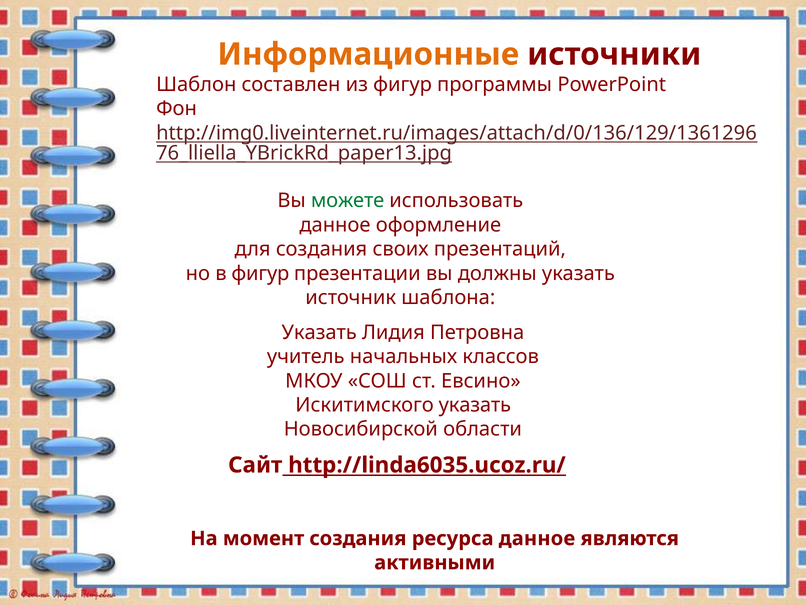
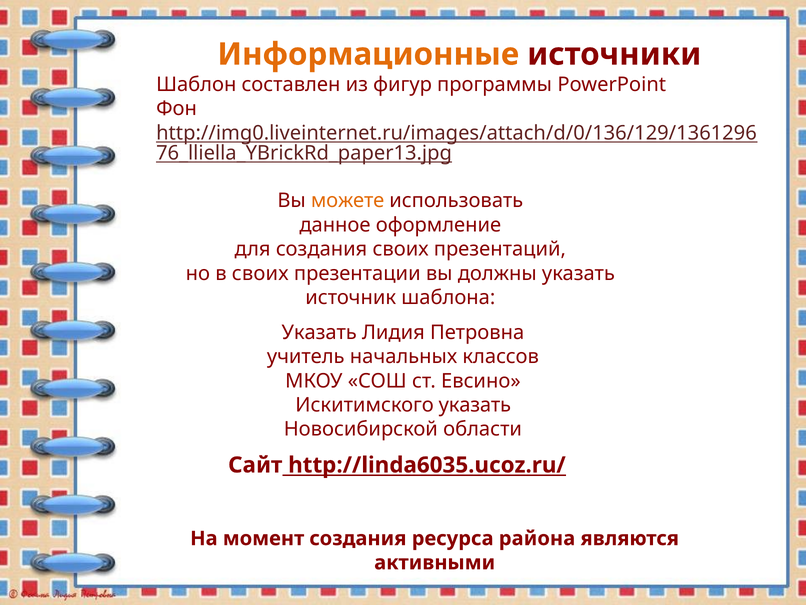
можете colour: green -> orange (348, 201)
в фигур: фигур -> своих (260, 273)
ресурса данное: данное -> района (537, 538)
